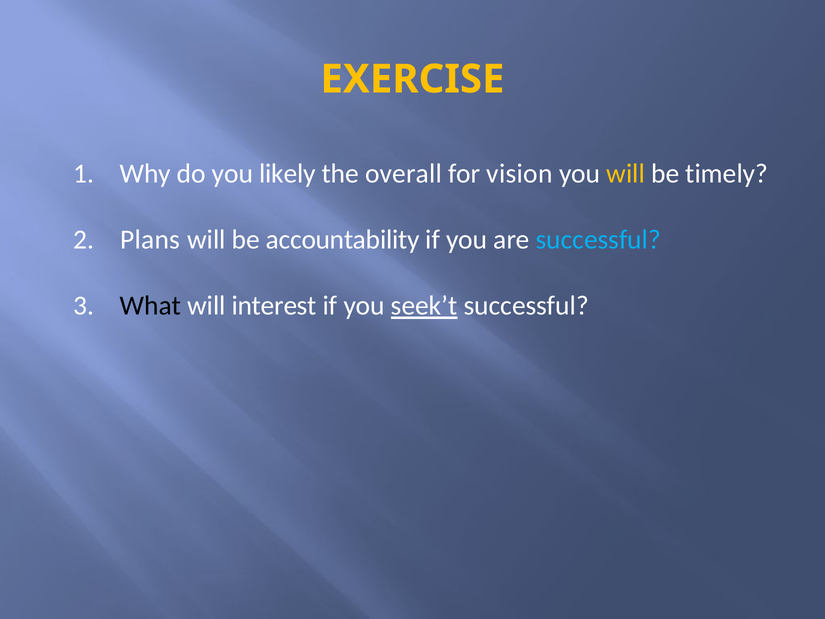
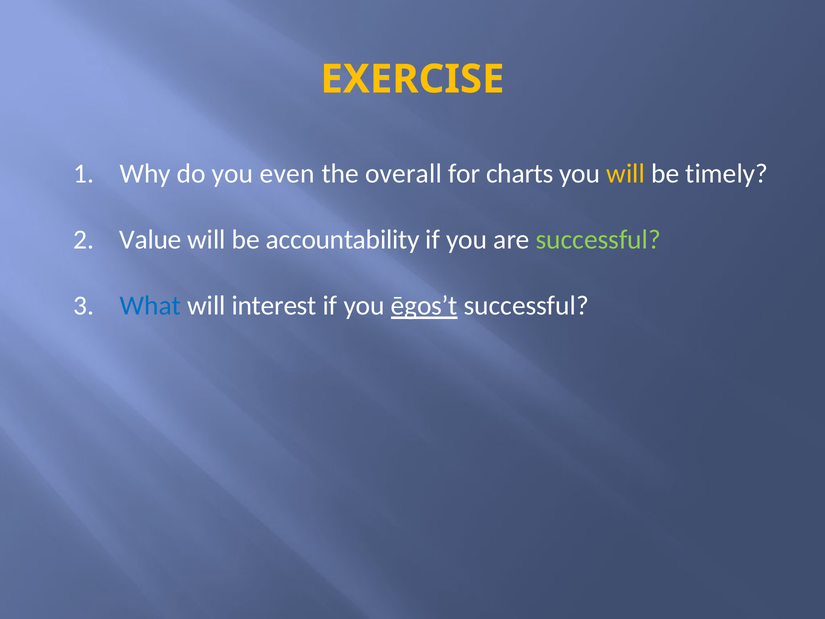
likely: likely -> even (287, 174)
vision: vision -> charts (520, 174)
Plans: Plans -> Value (150, 240)
successful colour: light blue -> light green (598, 240)
What colour: black -> blue (150, 306)
seek’t: seek’t -> ēgos’t (424, 306)
